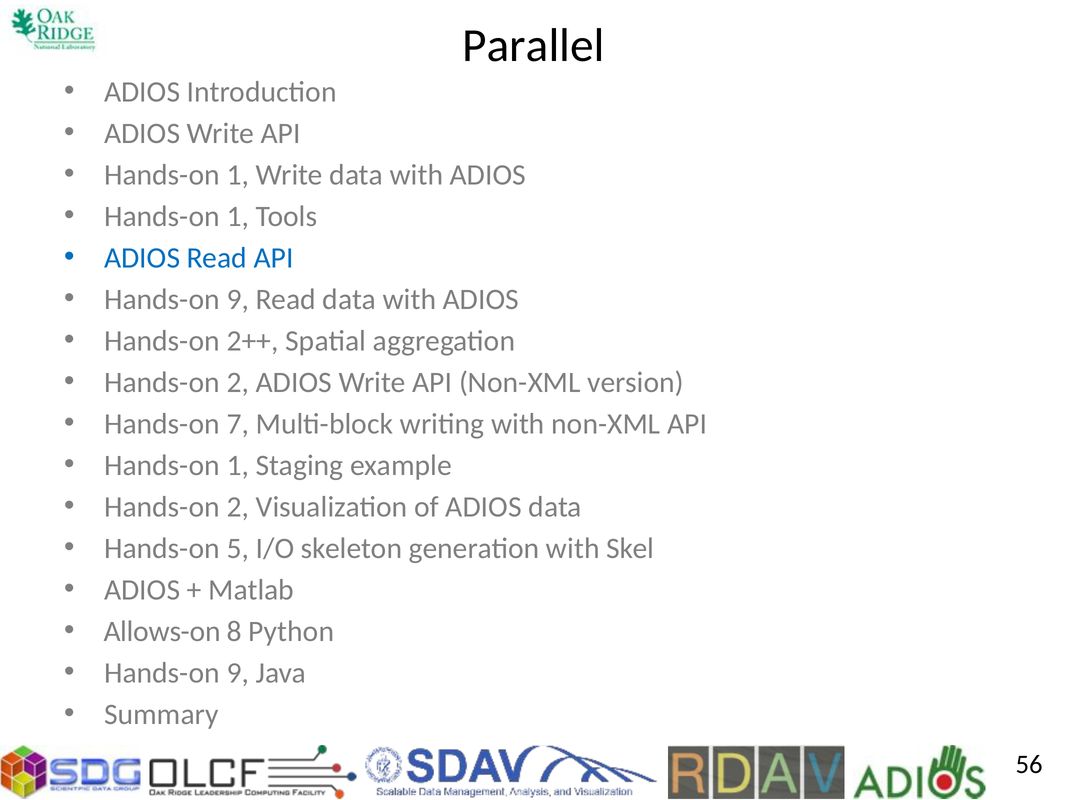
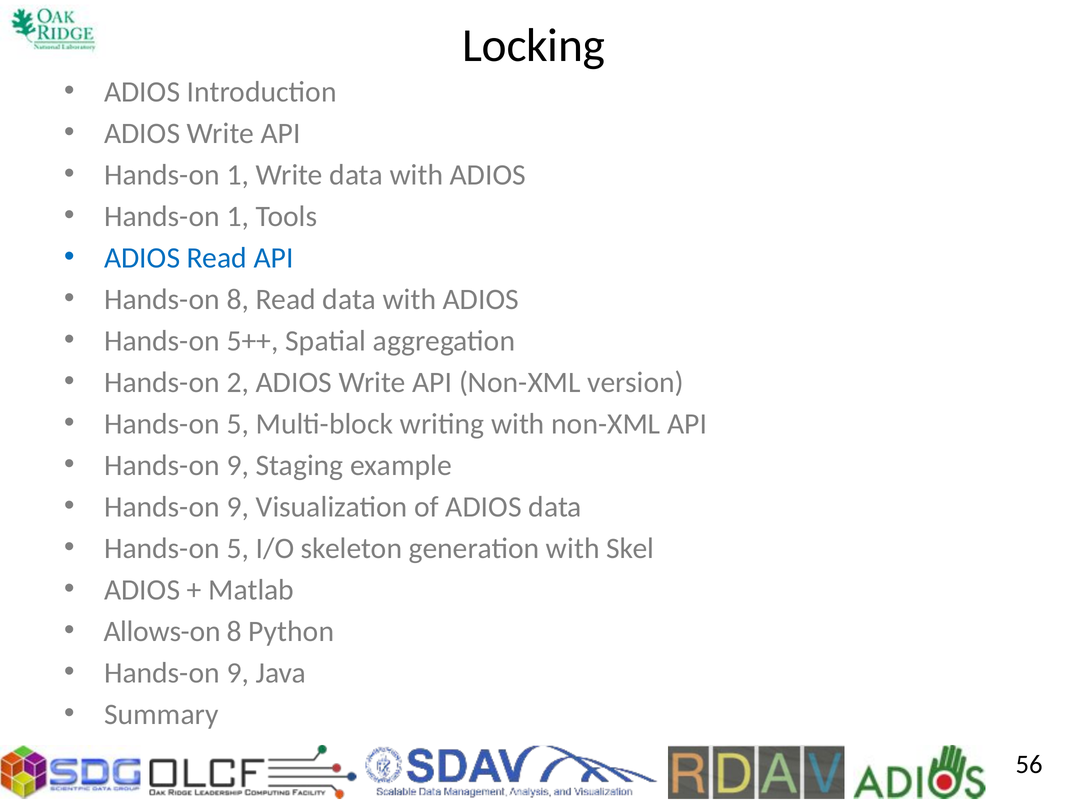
Parallel: Parallel -> Locking (534, 46)
9: 9 -> 8 (238, 299)
2++: 2++ -> 5++ (253, 341)
7: 7 -> 5 (238, 424)
1: 1 -> 9 (238, 465)
2: 2 -> 9 (238, 507)
